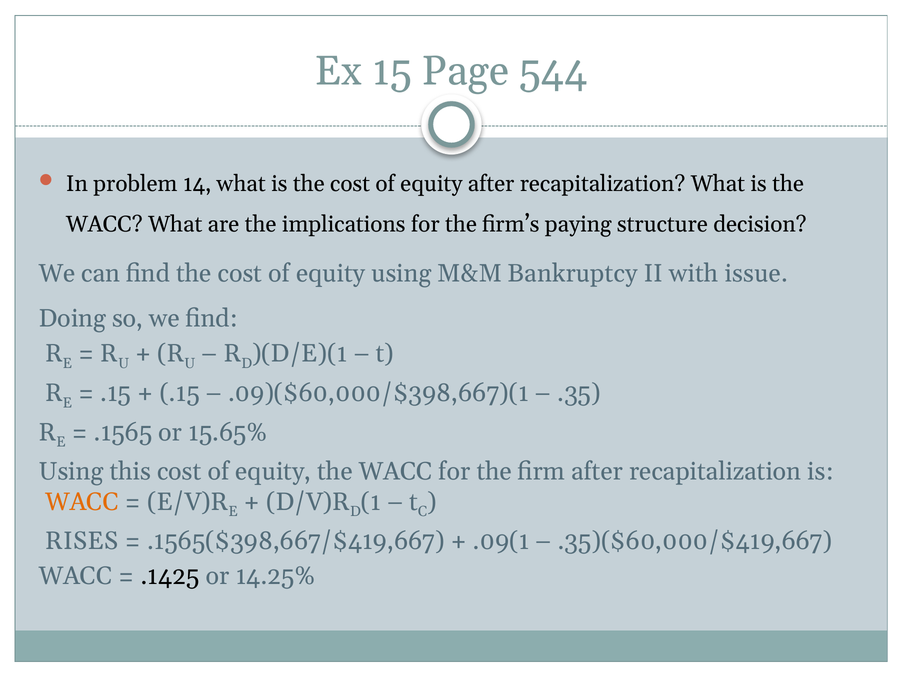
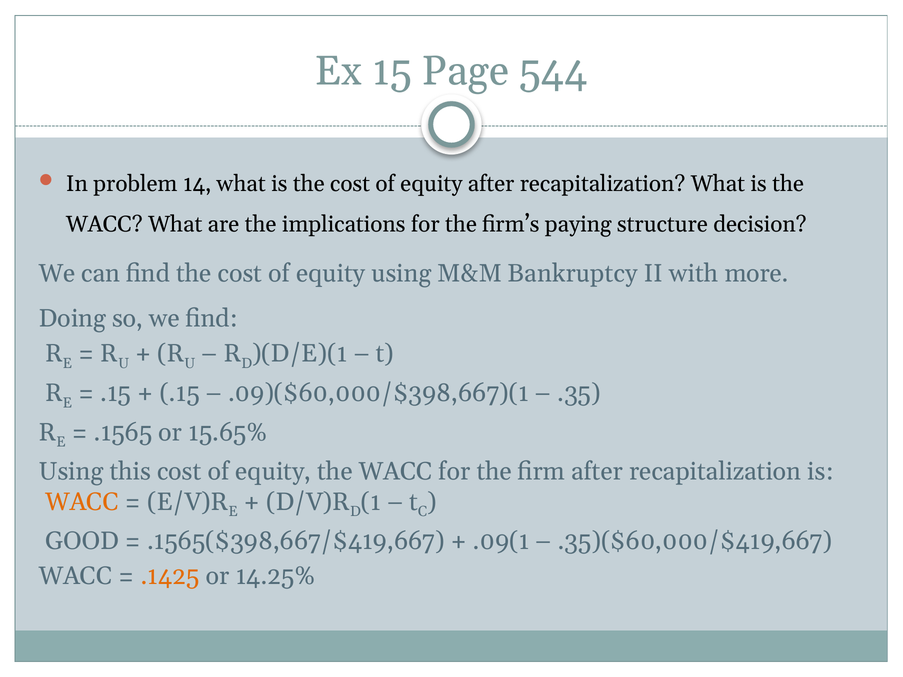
issue: issue -> more (757, 273)
RISES: RISES -> GOOD (82, 541)
.1425 colour: black -> orange (170, 576)
